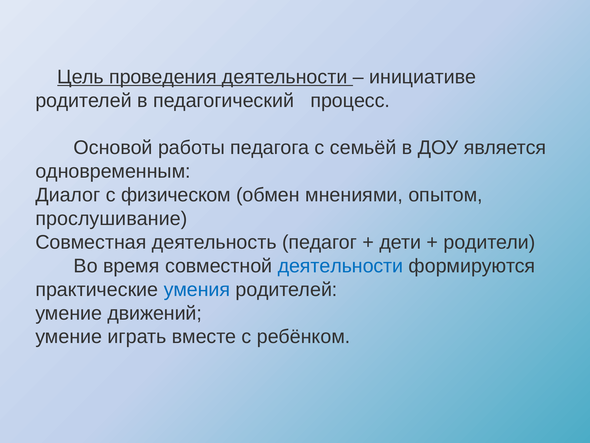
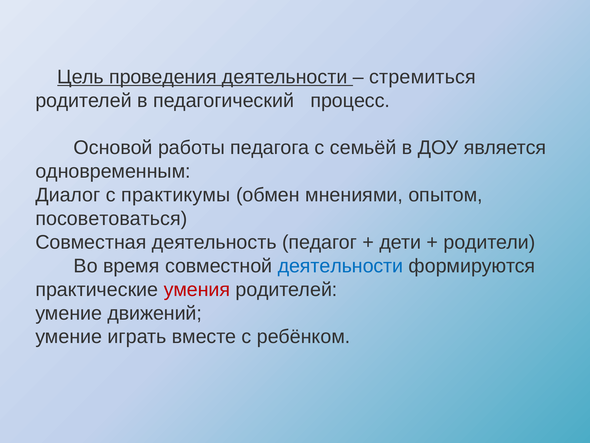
инициативе: инициативе -> стремиться (423, 77)
физическом: физическом -> практикумы (176, 195)
прослушивание: прослушивание -> посоветоваться (111, 218)
умения colour: blue -> red (197, 289)
